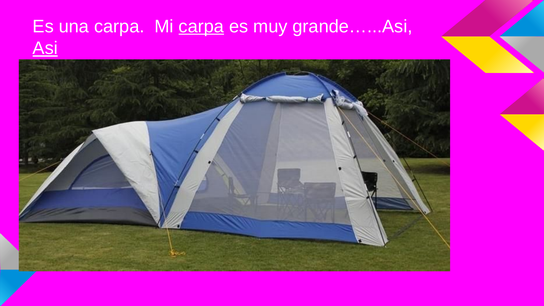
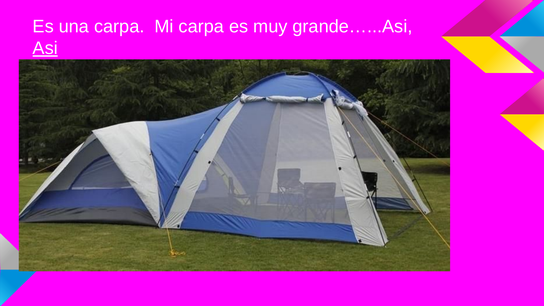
carpa underline: present -> none (201, 26)
